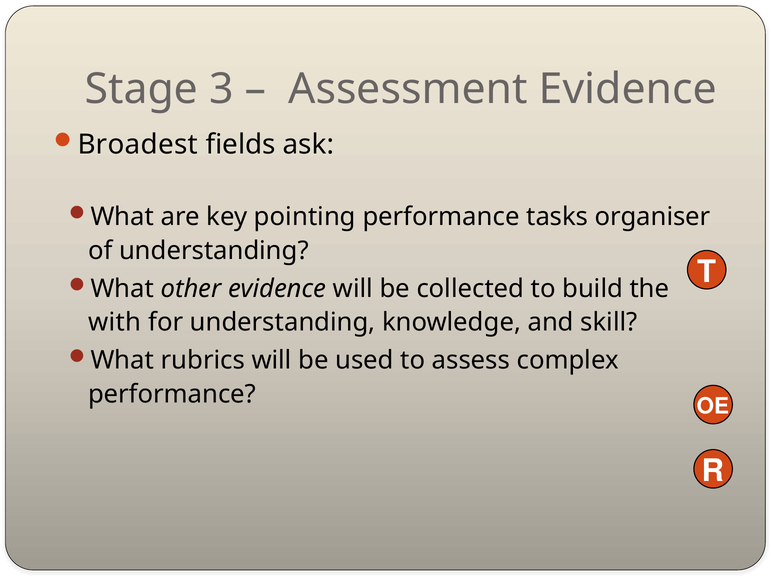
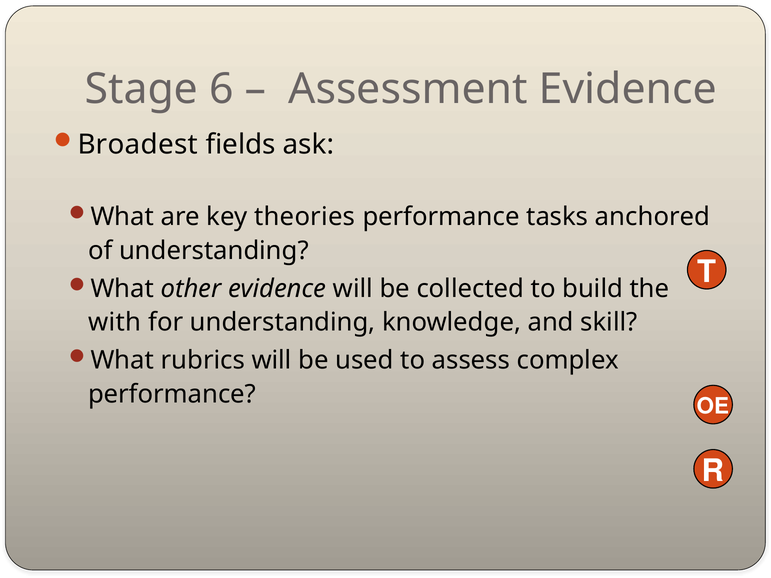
3: 3 -> 6 (221, 89)
pointing: pointing -> theories (305, 217)
organiser: organiser -> anchored (652, 217)
